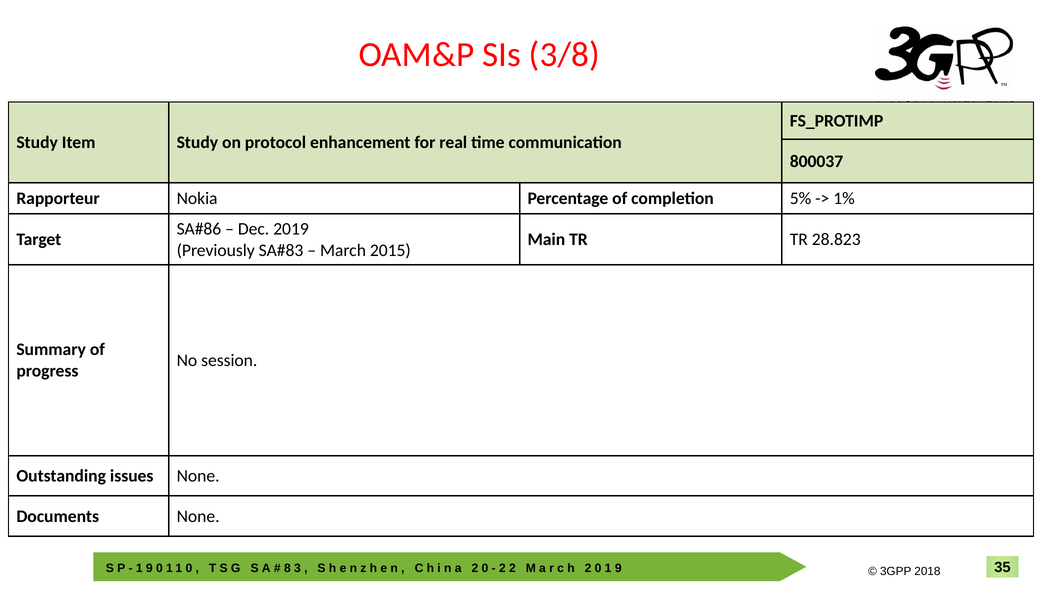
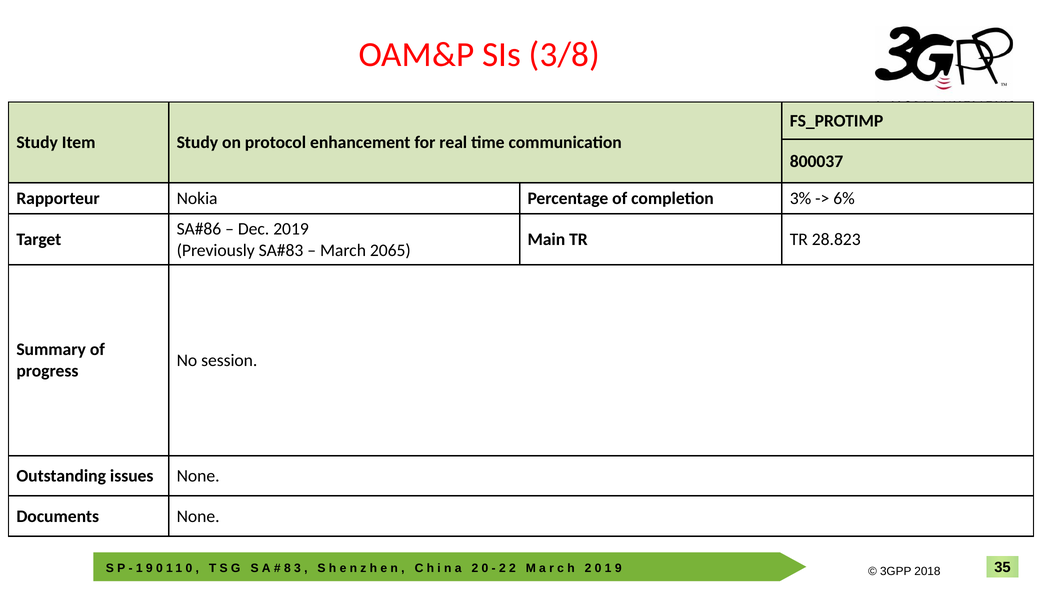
5%: 5% -> 3% (801, 199)
1%: 1% -> 6% (844, 199)
2015: 2015 -> 2065 (390, 250)
